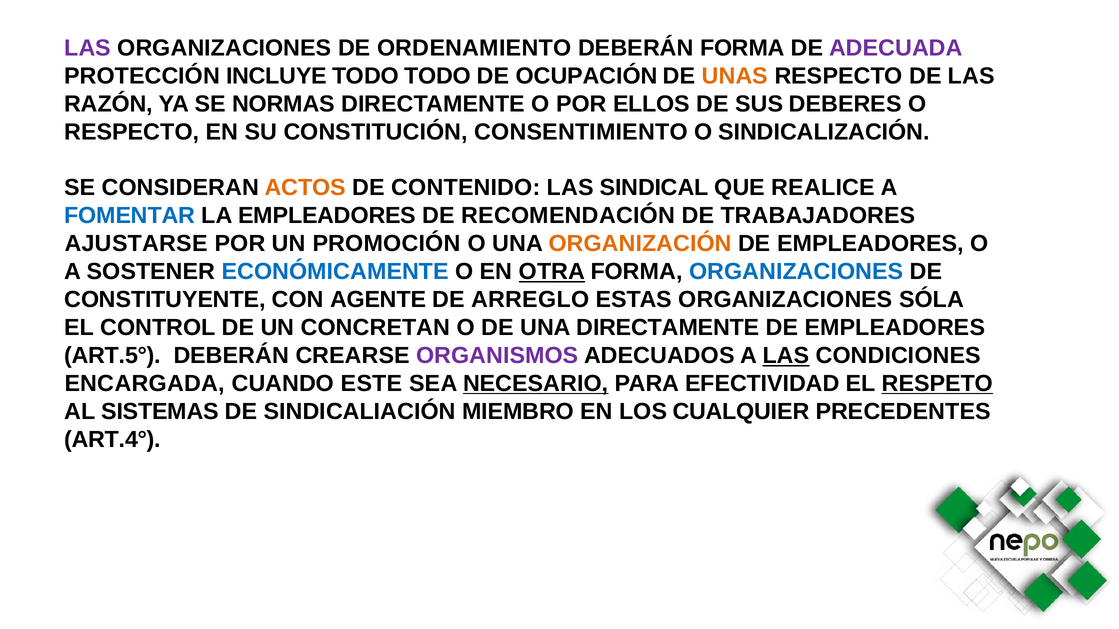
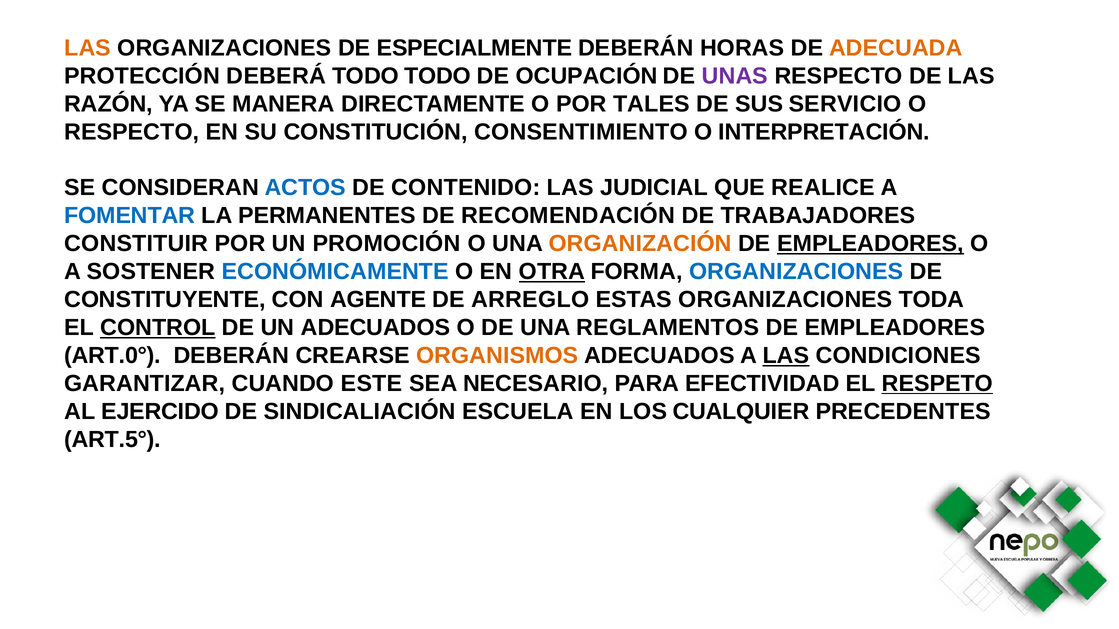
LAS colour: purple -> orange (88, 48)
ORDENAMIENTO: ORDENAMIENTO -> ESPECIALMENTE (474, 48)
DEBERÁN FORMA: FORMA -> HORAS (742, 48)
ADECUADA colour: purple -> orange (896, 48)
INCLUYE: INCLUYE -> DEBERÁ (276, 76)
UNAS colour: orange -> purple (735, 76)
NORMAS: NORMAS -> MANERA (283, 104)
ELLOS: ELLOS -> TALES (651, 104)
DEBERES: DEBERES -> SERVICIO (845, 104)
SINDICALIZACIÓN: SINDICALIZACIÓN -> INTERPRETACIÓN (824, 132)
ACTOS colour: orange -> blue (305, 188)
SINDICAL: SINDICAL -> JUDICIAL (654, 188)
LA EMPLEADORES: EMPLEADORES -> PERMANENTES (327, 216)
AJUSTARSE: AJUSTARSE -> CONSTITUIR (136, 244)
EMPLEADORES underline: none -> present (870, 244)
SÓLA: SÓLA -> TODA (932, 300)
CONTROL underline: none -> present (158, 328)
UN CONCRETAN: CONCRETAN -> ADECUADOS (376, 328)
UNA DIRECTAMENTE: DIRECTAMENTE -> REGLAMENTOS (668, 328)
ART.5°: ART.5° -> ART.0° (113, 356)
ORGANISMOS colour: purple -> orange (497, 356)
ENCARGADA: ENCARGADA -> GARANTIZAR (145, 384)
NECESARIO underline: present -> none (536, 384)
SISTEMAS: SISTEMAS -> EJERCIDO (160, 412)
MIEMBRO: MIEMBRO -> ESCUELA (518, 412)
ART.4°: ART.4° -> ART.5° (113, 440)
